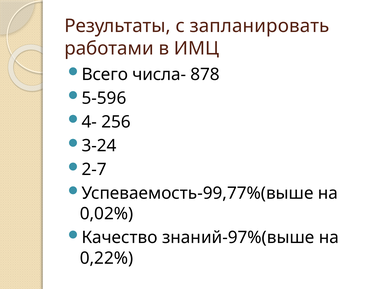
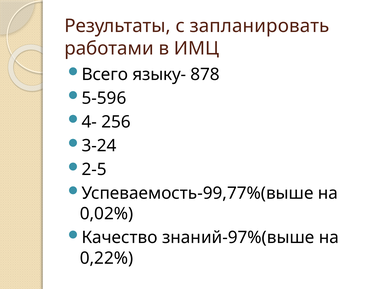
числа-: числа- -> языку- (159, 75)
2-7: 2-7 -> 2-5 (94, 170)
